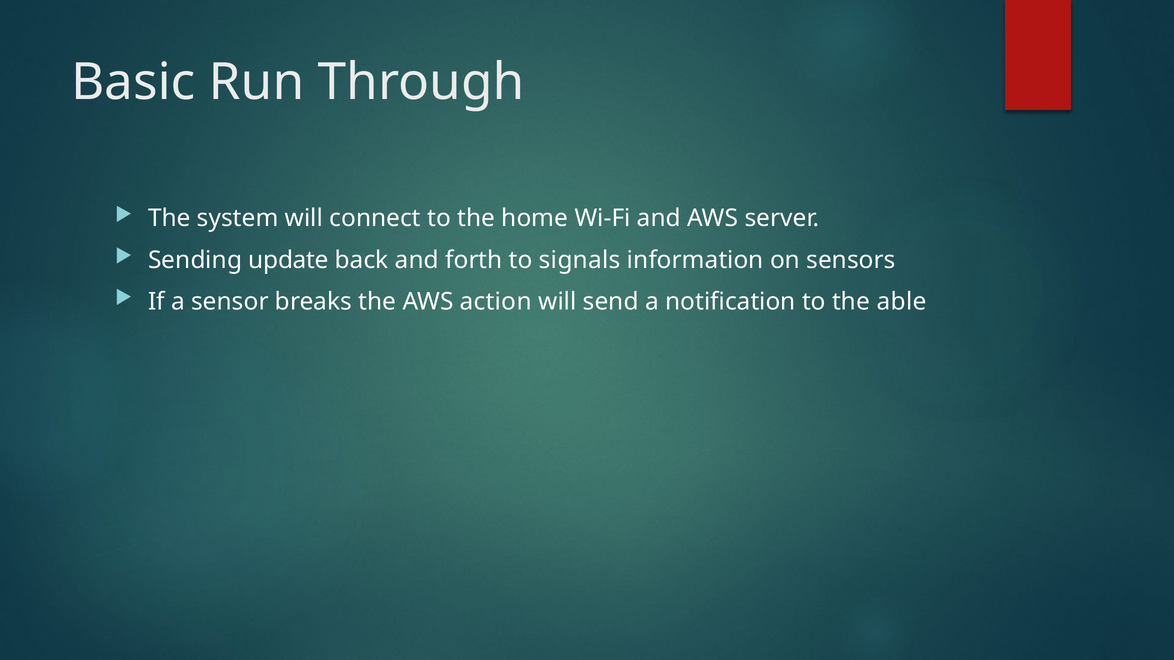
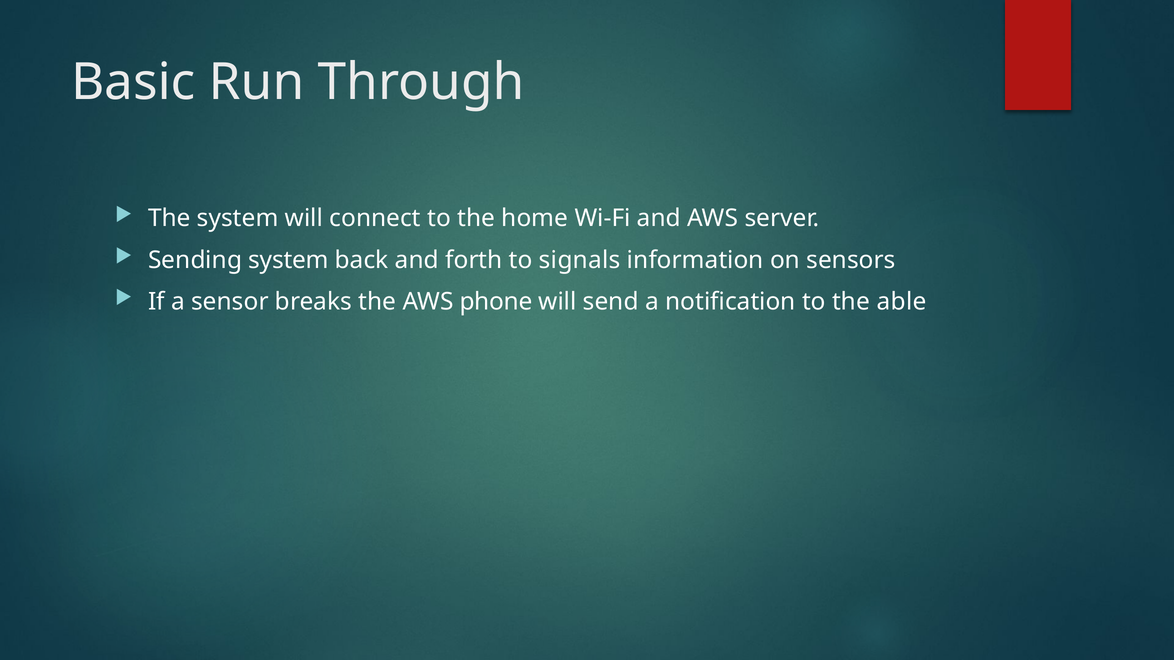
Sending update: update -> system (289, 260)
action: action -> phone (496, 302)
